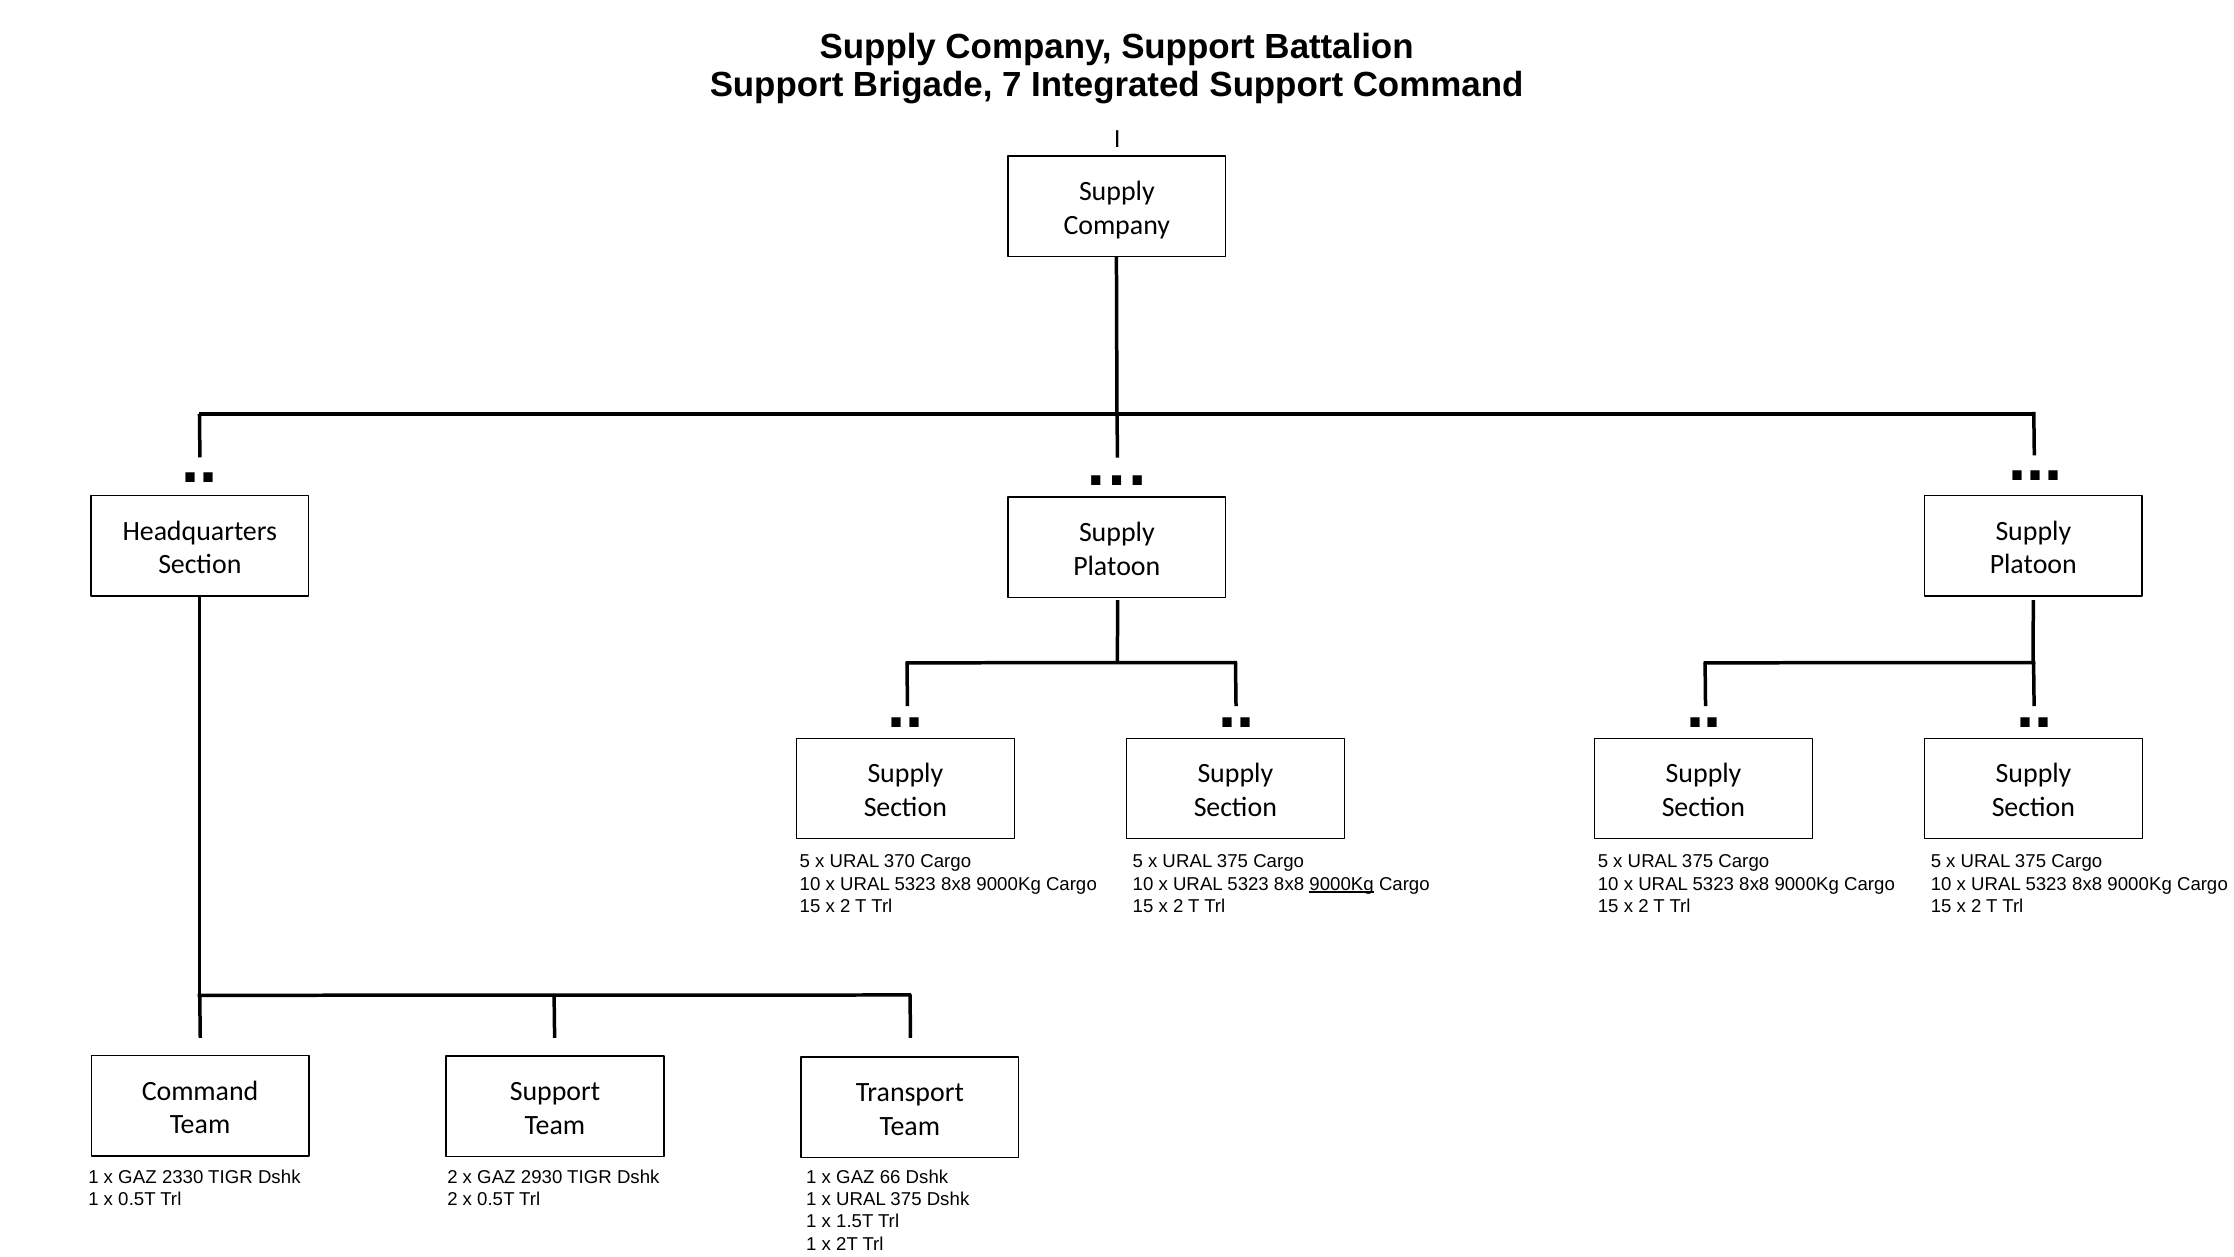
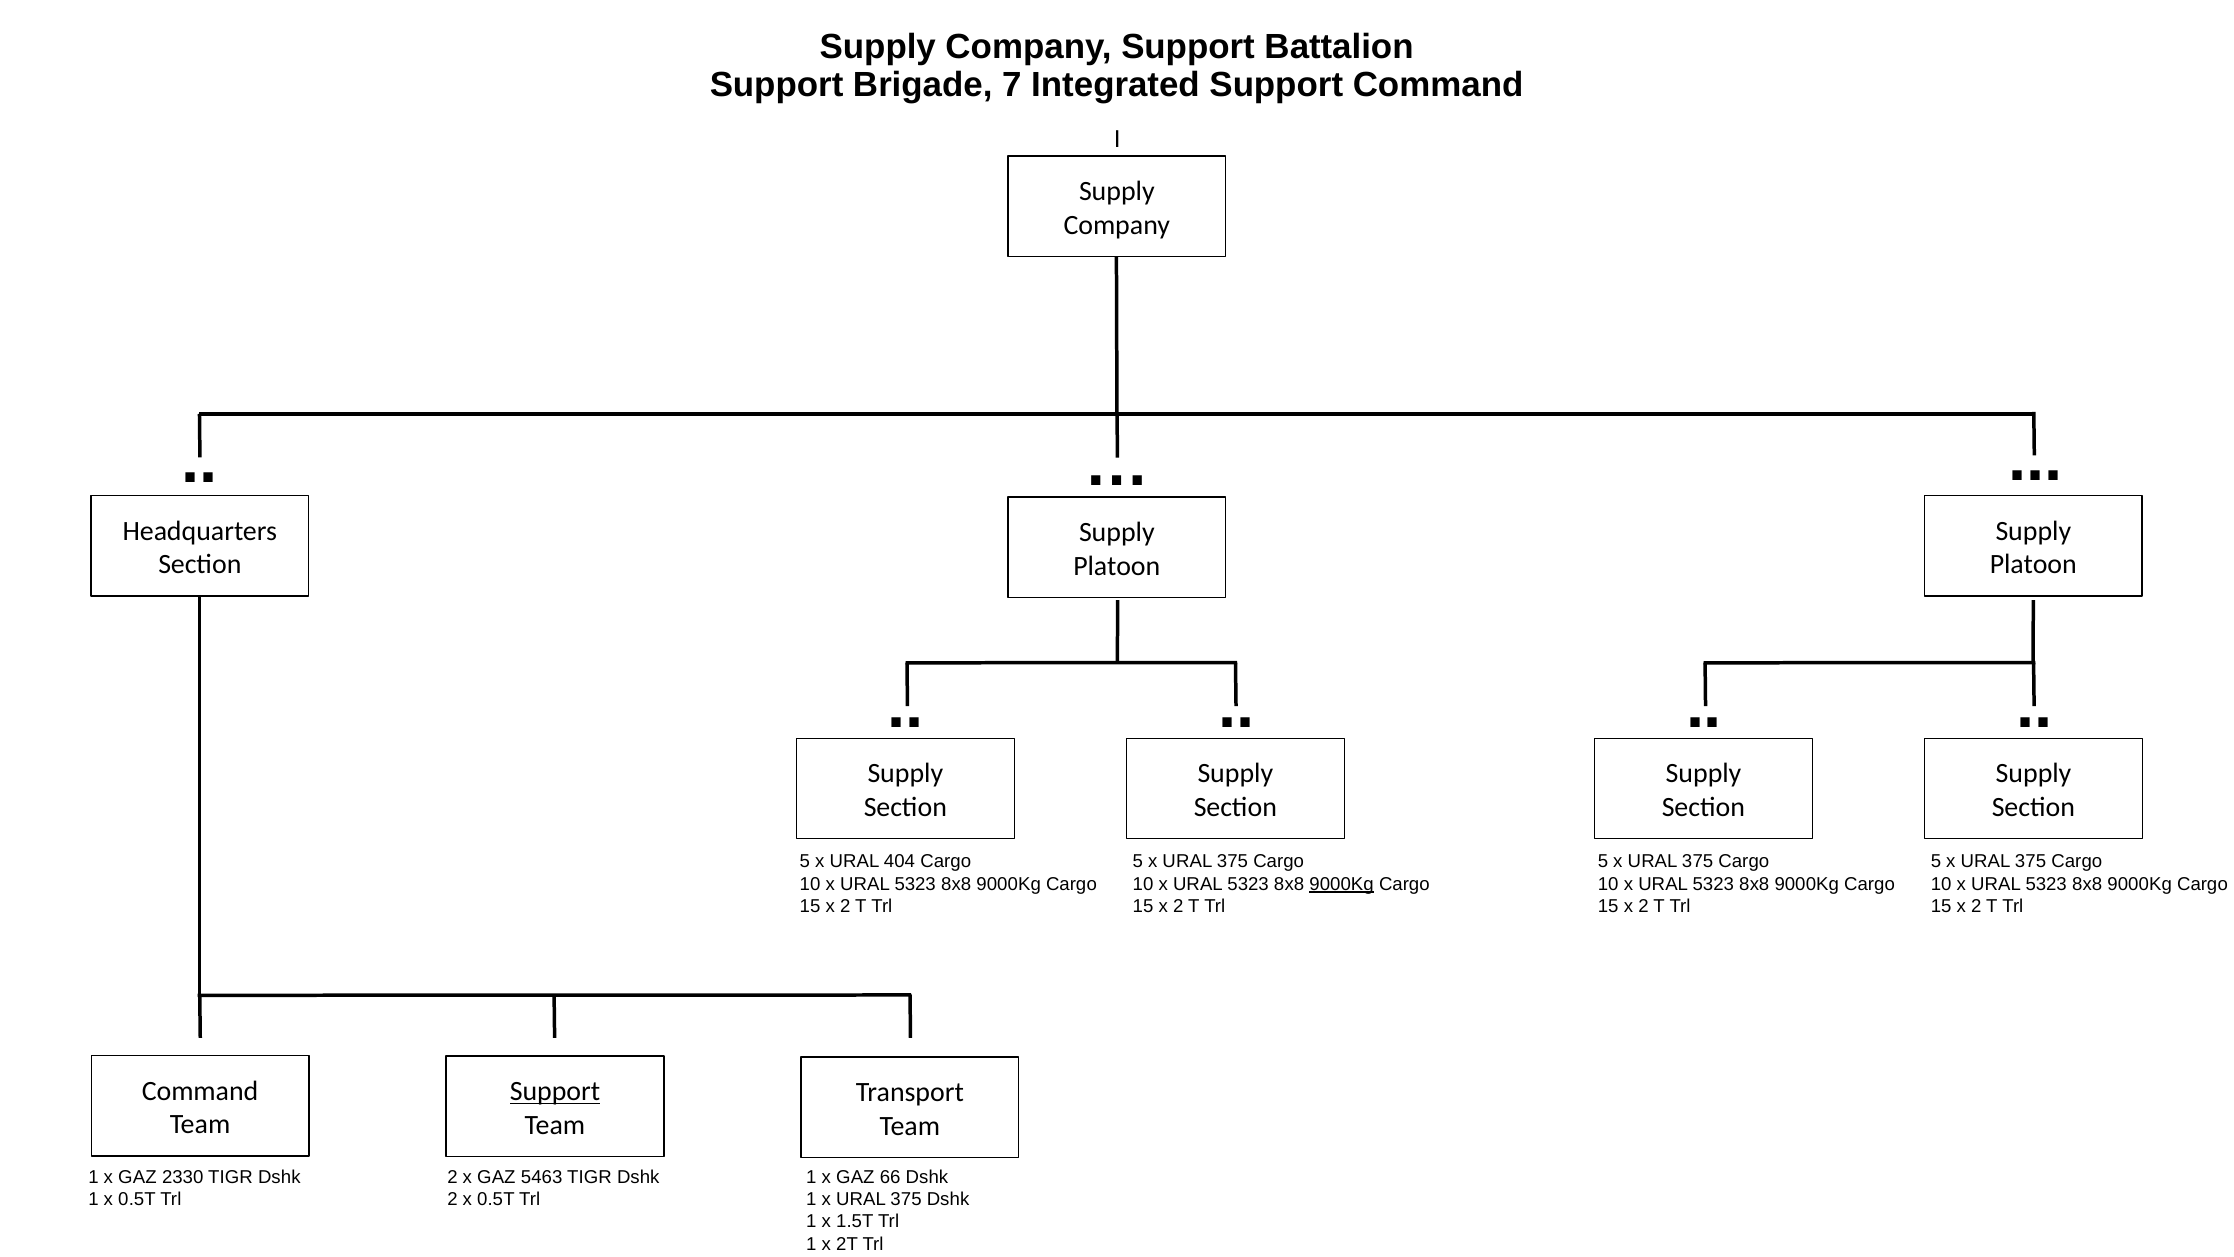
370: 370 -> 404 (899, 861)
Support underline: none -> present (555, 1091)
2930: 2930 -> 5463 (542, 1177)
